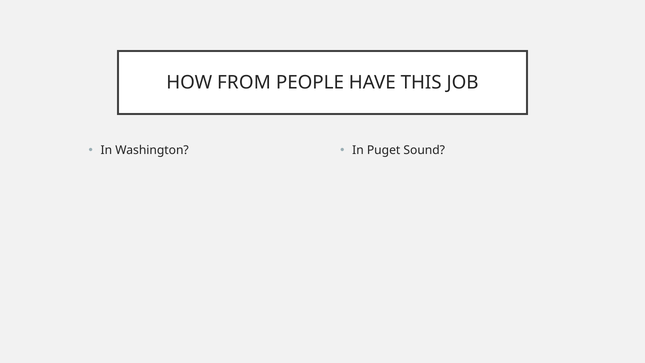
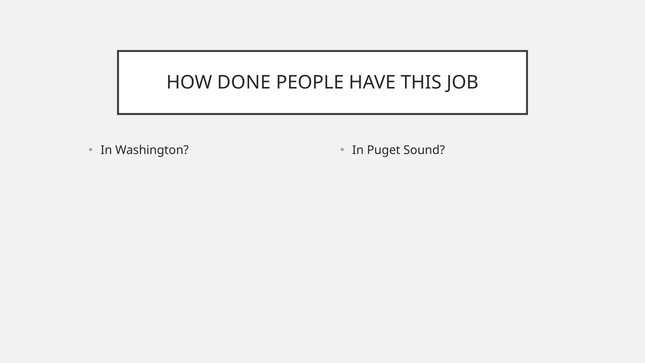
FROM: FROM -> DONE (244, 82)
